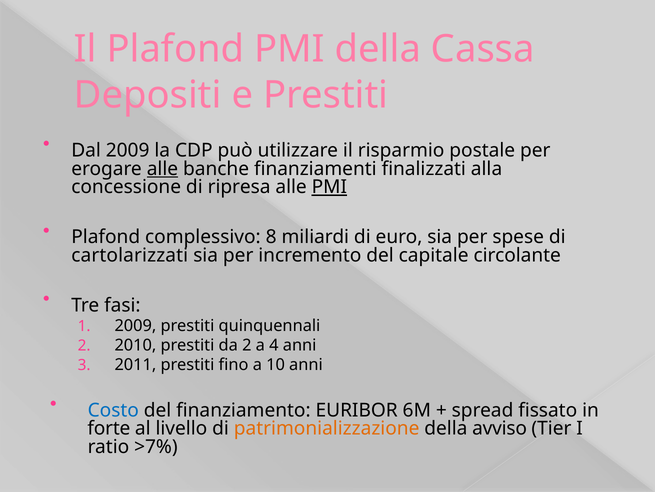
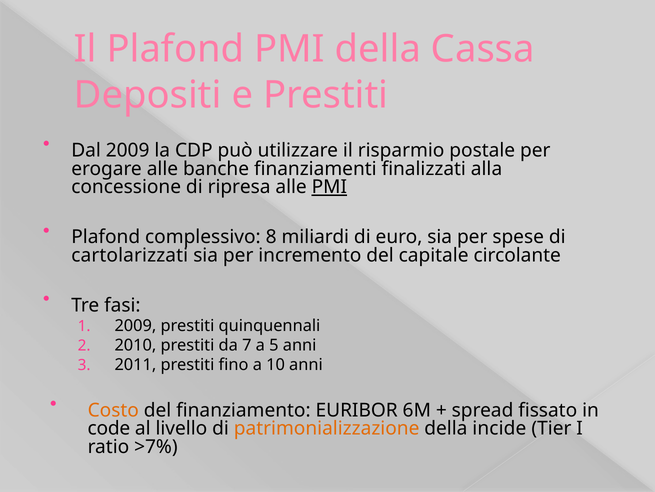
alle underline: present -> none (162, 168)
da 2: 2 -> 7 (247, 345)
4: 4 -> 5 (274, 345)
Costo colour: blue -> orange (113, 410)
forte: forte -> code (109, 428)
avviso: avviso -> incide (499, 428)
